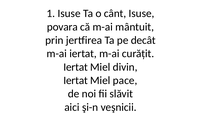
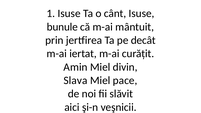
povara: povara -> bunule (62, 27)
Iertat: Iertat -> Amin (75, 67)
Iertat: Iertat -> Slava (75, 80)
